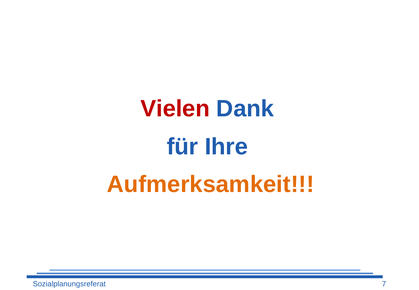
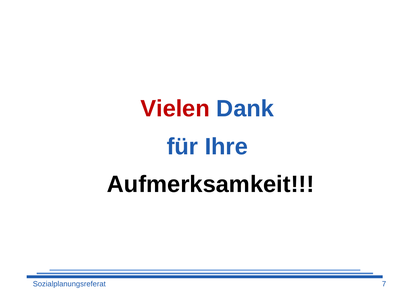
Aufmerksamkeit colour: orange -> black (211, 184)
